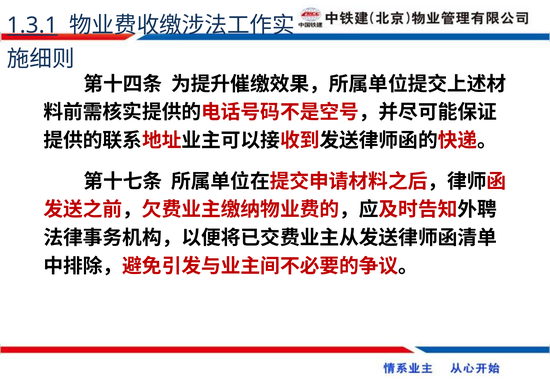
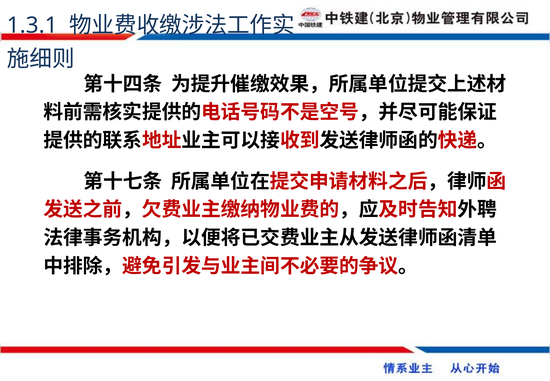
1.3.1 underline: present -> none (32, 25)
